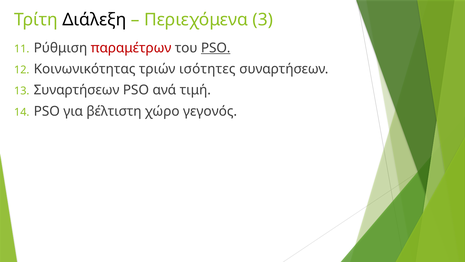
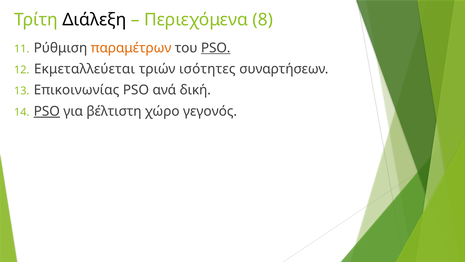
3: 3 -> 8 (263, 20)
παραμέτρων colour: red -> orange (131, 48)
Κοινωνικότητας: Κοινωνικότητας -> Εκμεταλλεύεται (84, 69)
Συναρτήσεων: Συναρτήσεων -> Επικοινωνίας (76, 90)
τιμή: τιμή -> δική (195, 90)
PSO underline: none -> present (47, 111)
